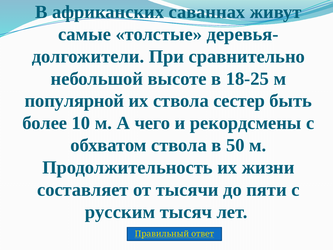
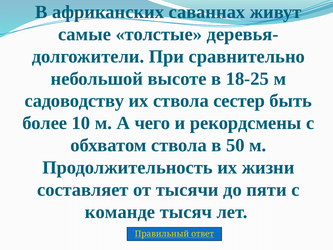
популярной: популярной -> садоводству (74, 101)
русским: русским -> команде (120, 212)
